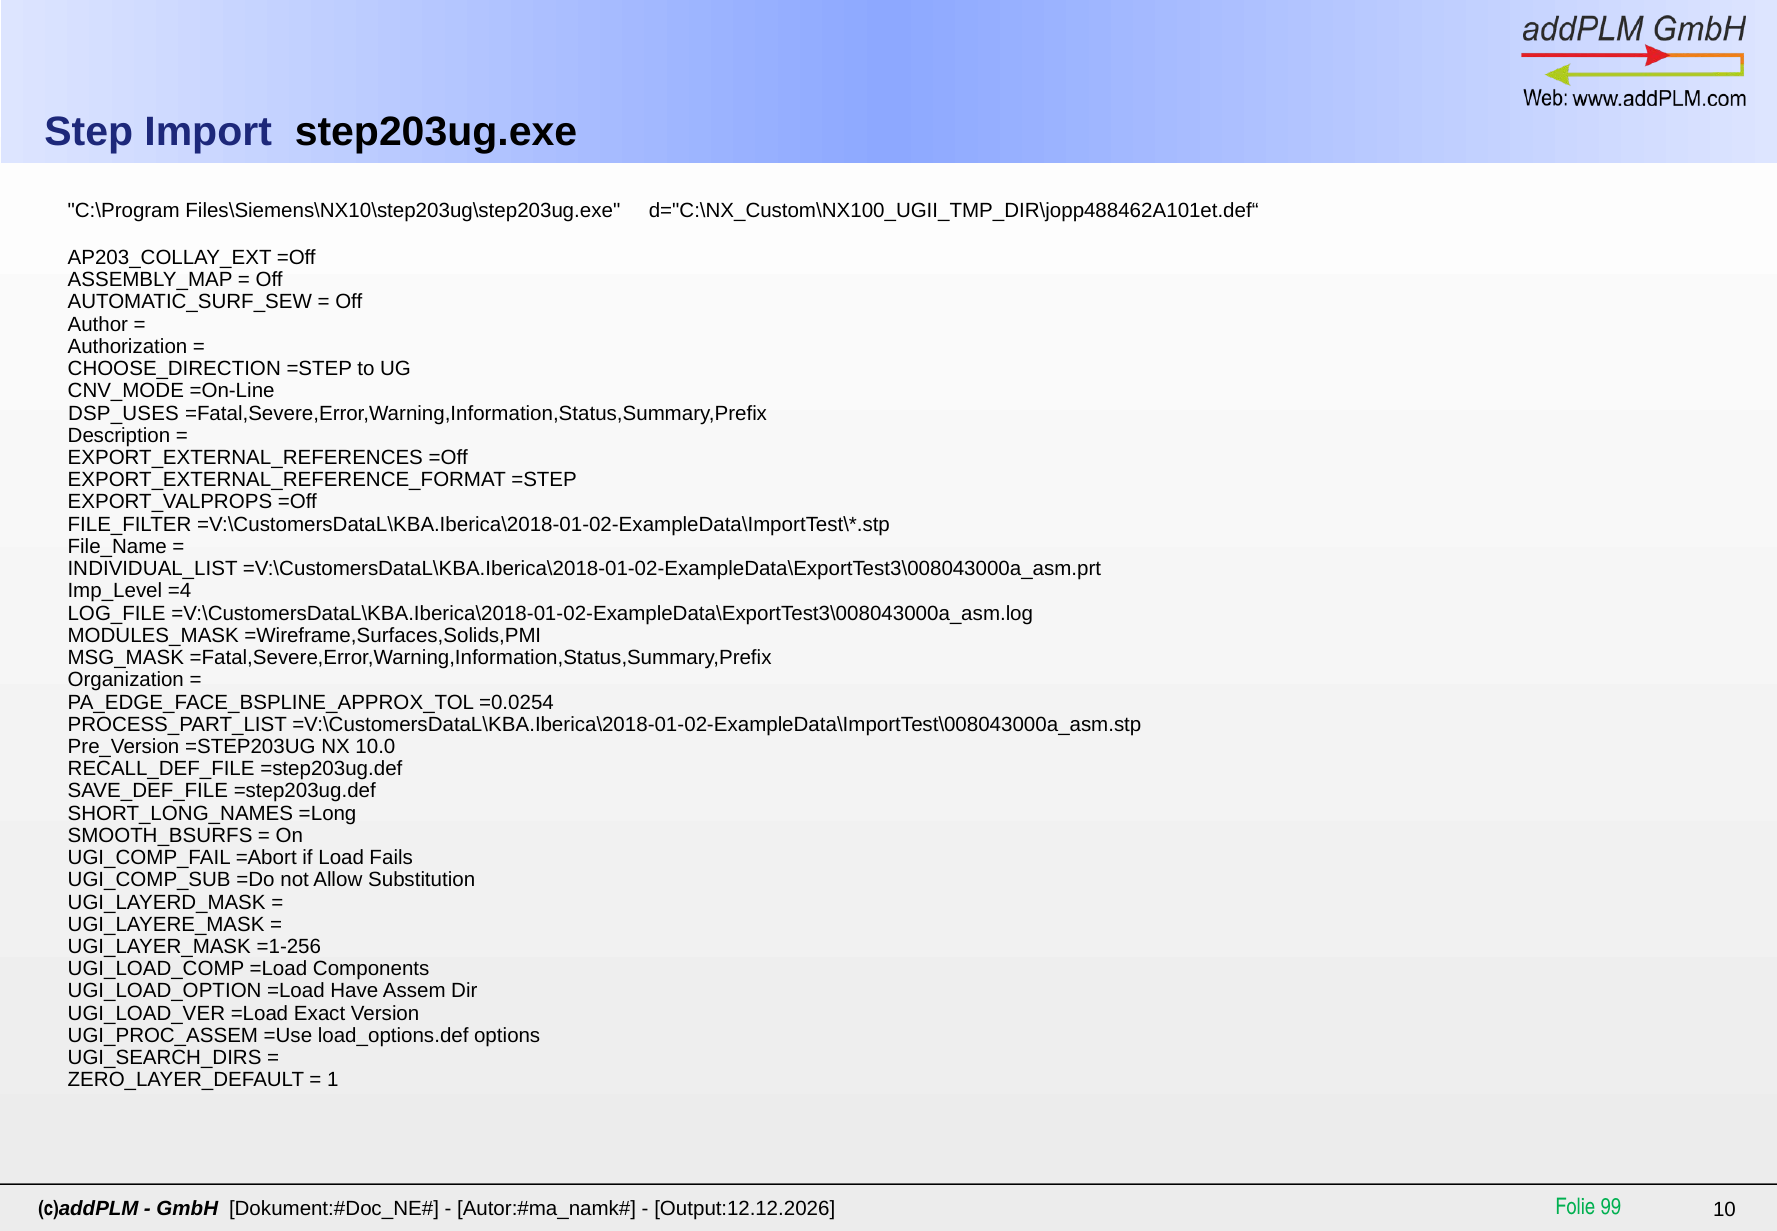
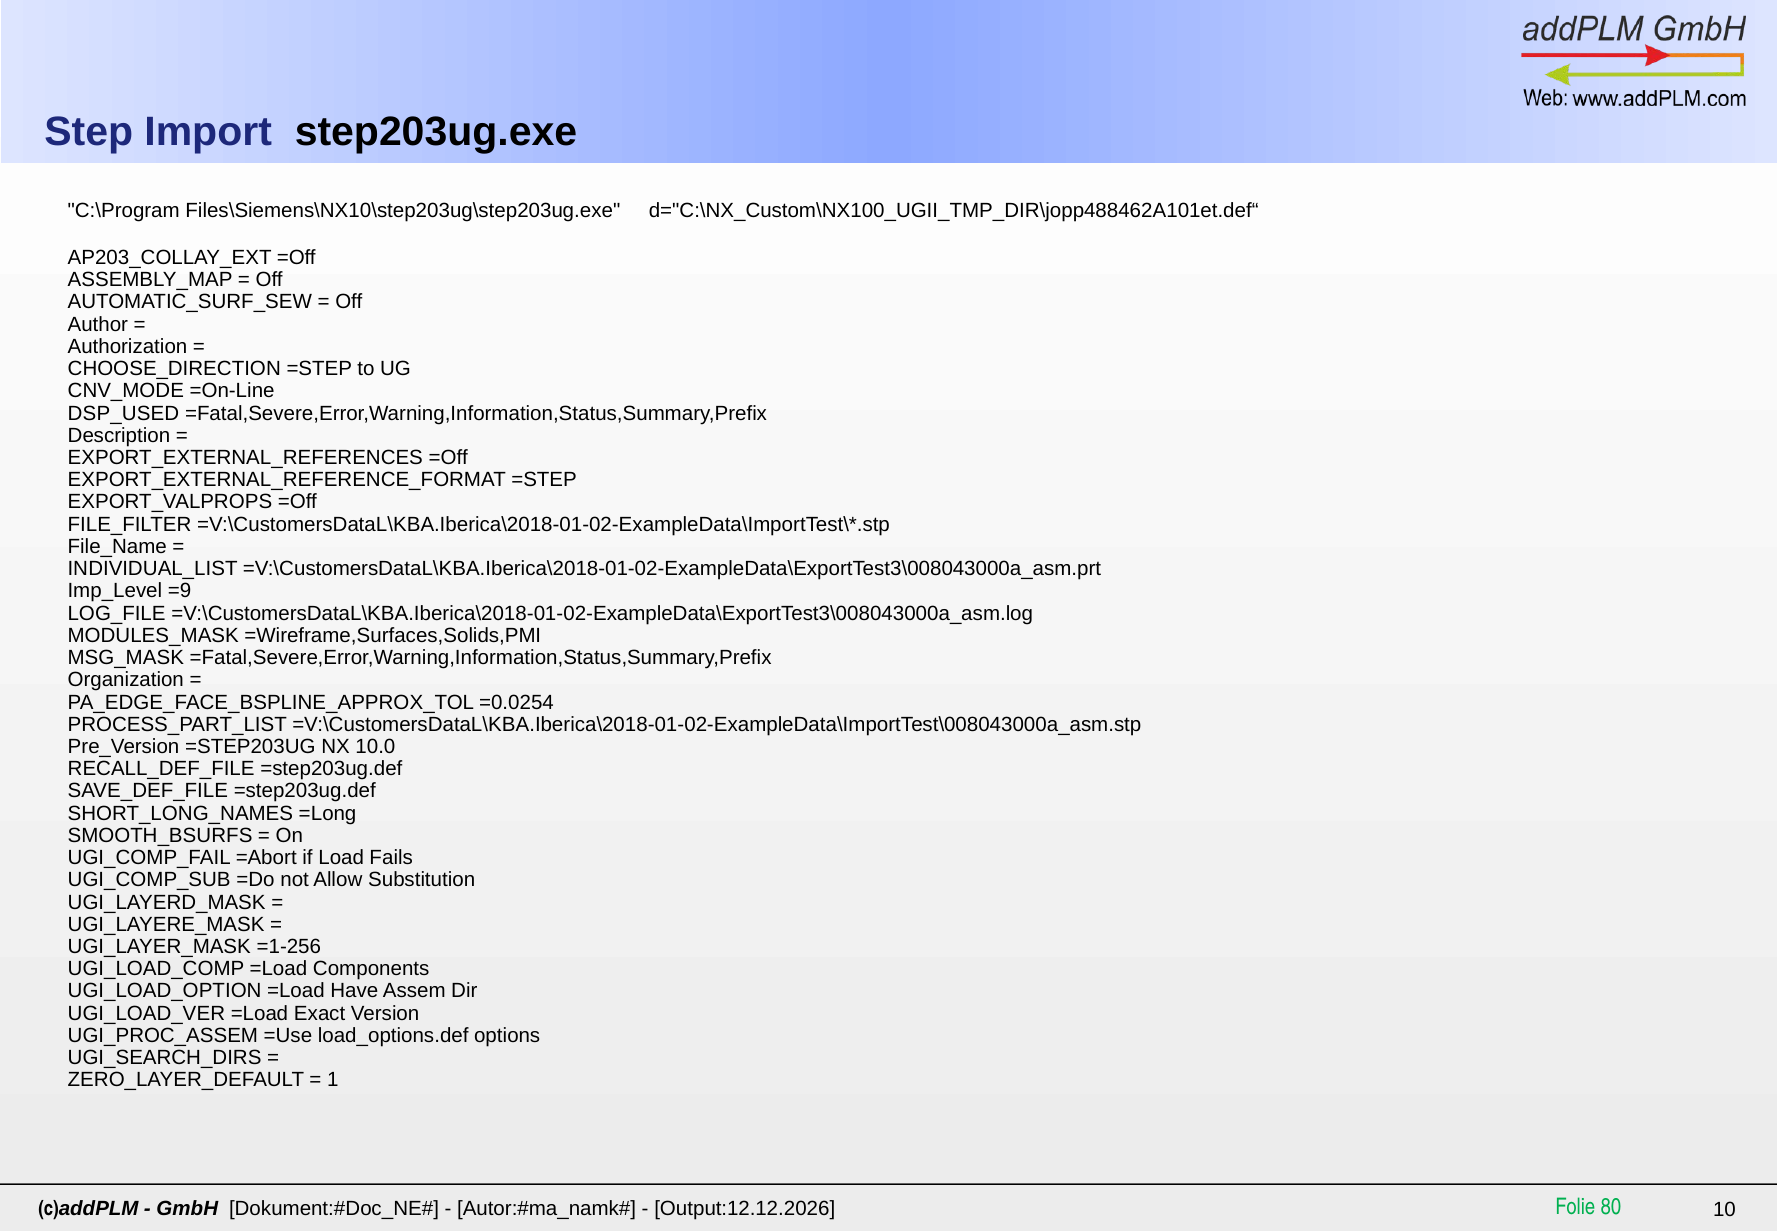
DSP_USES: DSP_USES -> DSP_USED (124, 413)
=4: =4 -> =9 (180, 591)
99: 99 -> 80 (1611, 1206)
